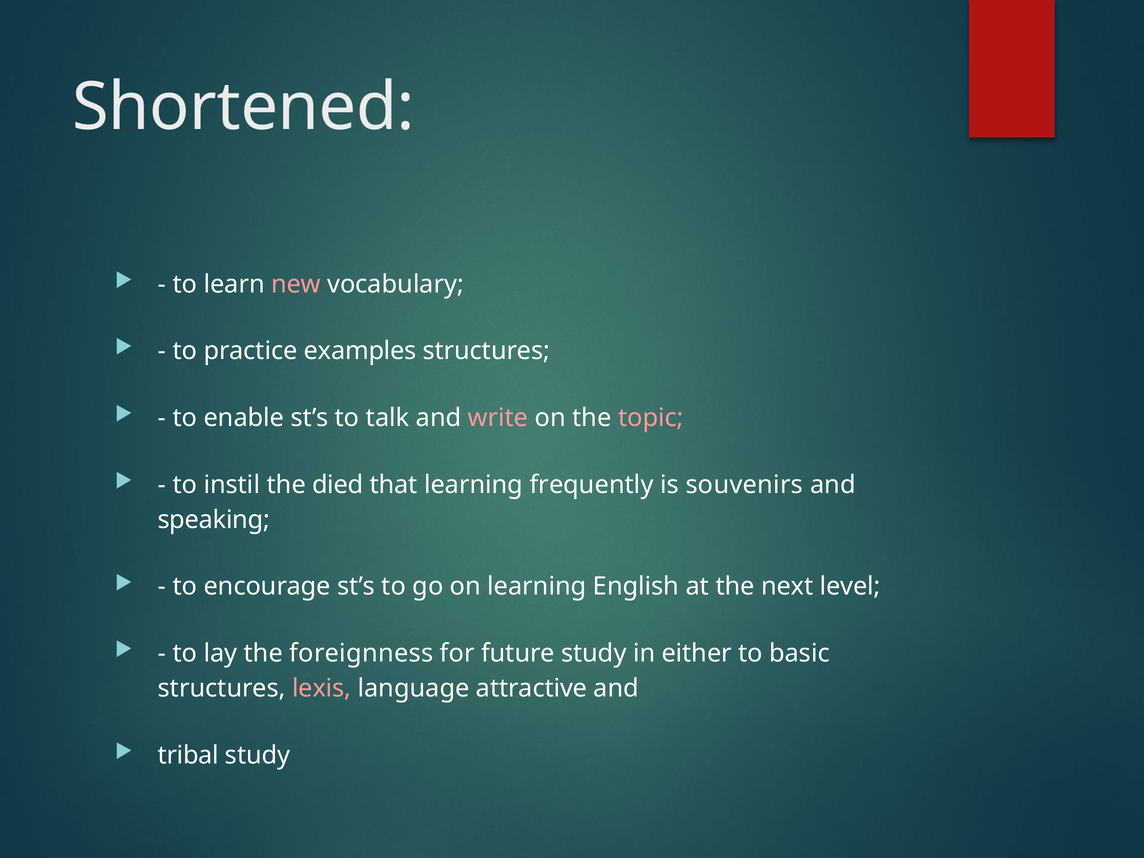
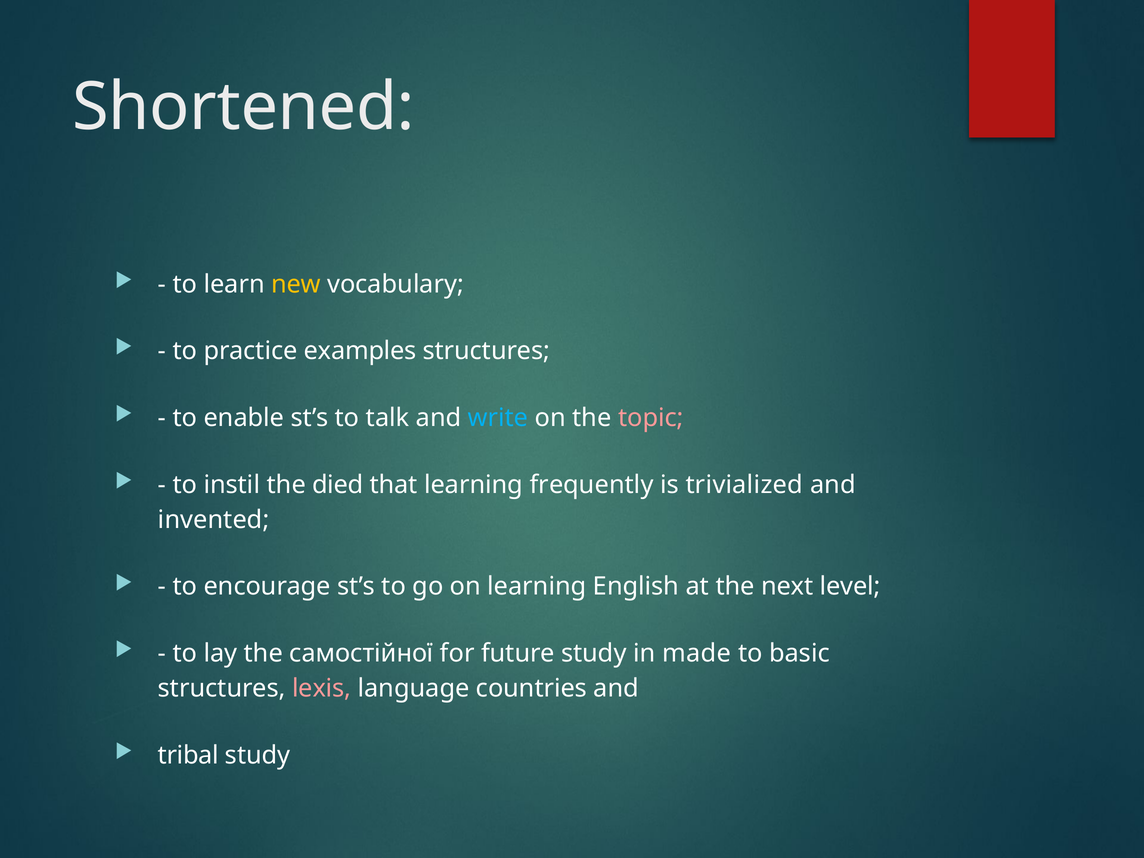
new colour: pink -> yellow (296, 284)
write colour: pink -> light blue (498, 418)
souvenirs: souvenirs -> trivialized (744, 485)
speaking: speaking -> invented (214, 520)
foreignness: foreignness -> самостійної (362, 653)
either: either -> made (697, 653)
attractive: attractive -> countries (531, 688)
